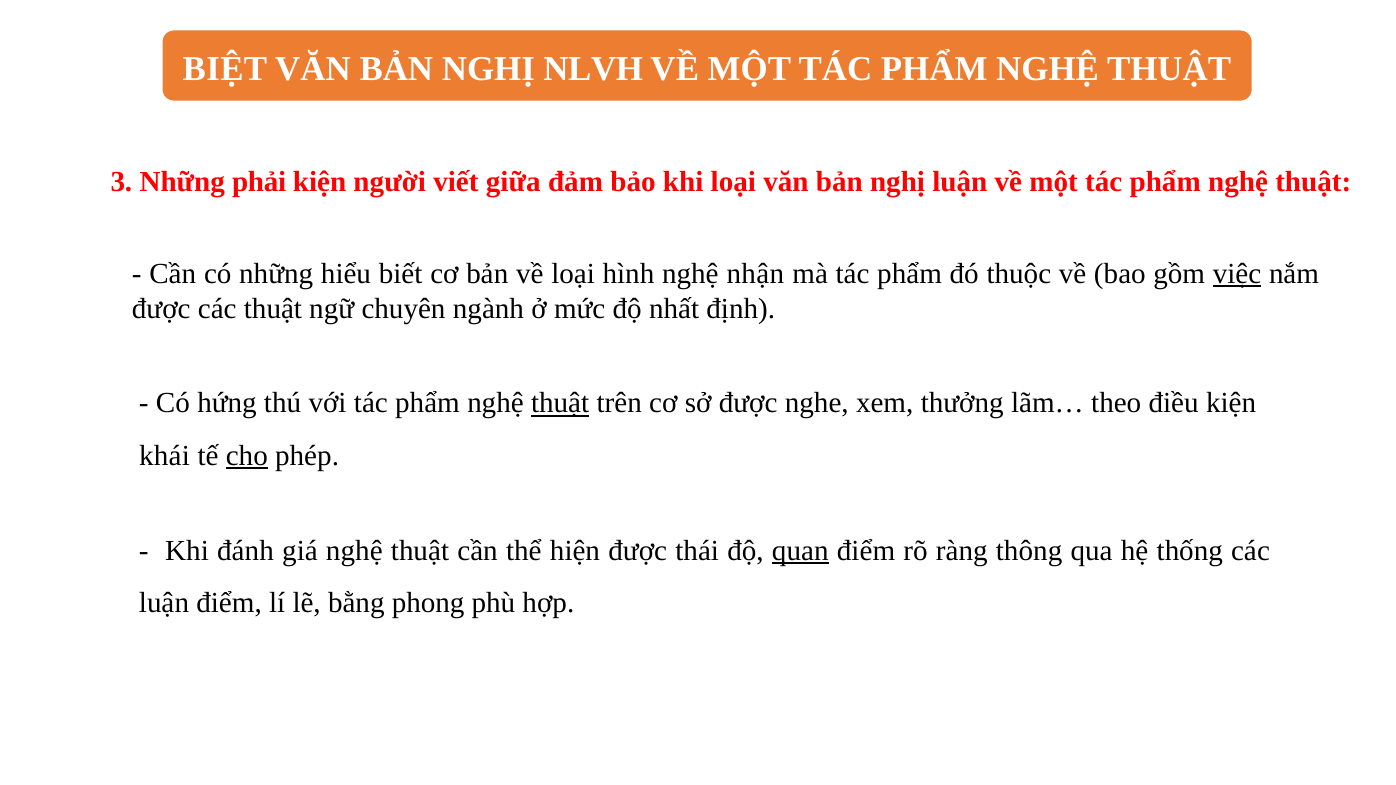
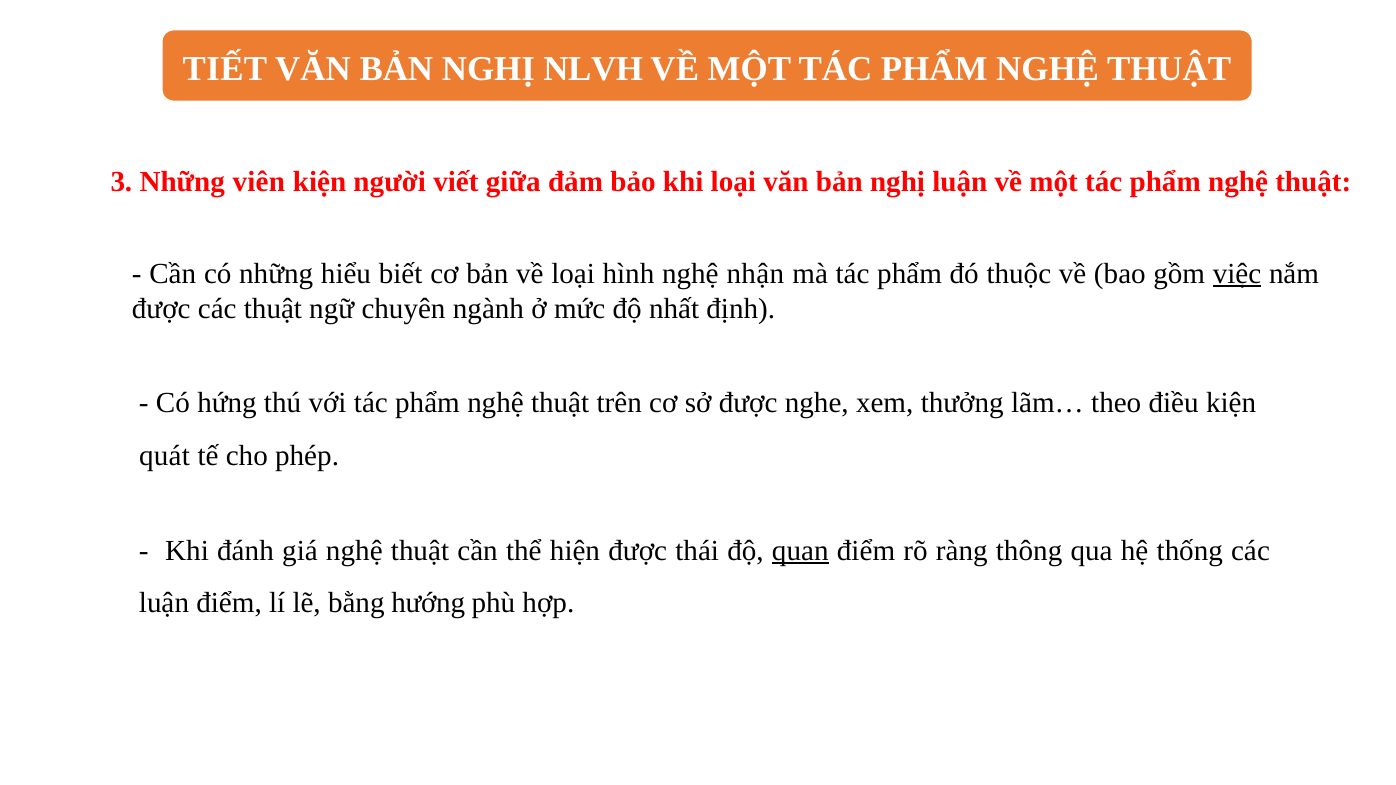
BIỆT: BIỆT -> TIẾT (225, 69)
phải: phải -> viên (259, 182)
thuật underline: present -> none (560, 403)
khái: khái -> quát (164, 456)
cho underline: present -> none (247, 456)
phong: phong -> hướng (428, 603)
